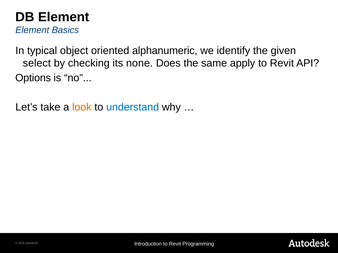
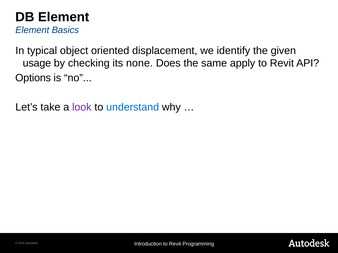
alphanumeric: alphanumeric -> displacement (165, 51)
select: select -> usage (37, 63)
look colour: orange -> purple (82, 107)
